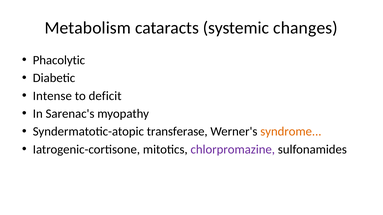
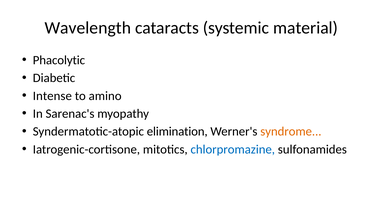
Metabolism: Metabolism -> Wavelength (88, 28)
changes: changes -> material (306, 28)
deficit: deficit -> amino (105, 96)
transferase: transferase -> elimination (177, 132)
chlorpromazine colour: purple -> blue (233, 150)
